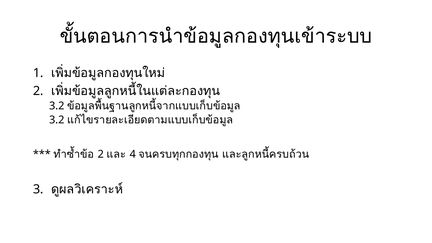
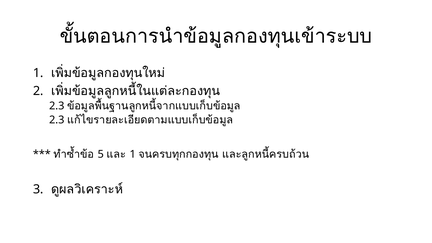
3.2: 3.2 -> 2.3 (57, 106)
3.2: 3.2 -> 2.3 (57, 120)
2: 2 -> 5 (101, 154)
4: 4 -> 1 (133, 154)
